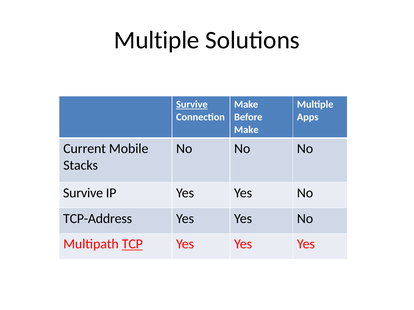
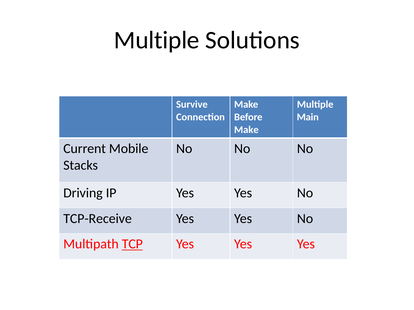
Survive underline: present -> none (192, 105)
Apps: Apps -> Main (308, 117)
Survive: Survive -> Driving (83, 193)
TCP-Address: TCP-Address -> TCP-Receive (98, 219)
